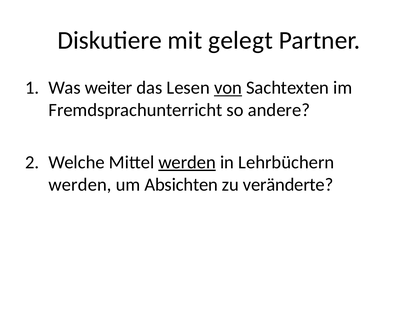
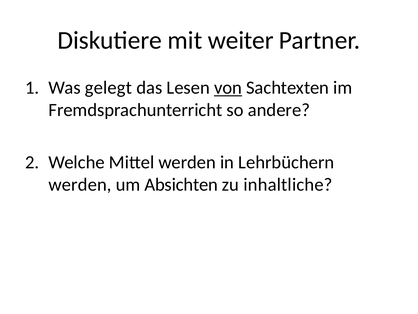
gelegt: gelegt -> weiter (241, 40)
weiter: weiter -> gelegt (108, 88)
werden underline: present -> none (187, 162)
veränderte: veränderte -> inhaltliche (288, 184)
